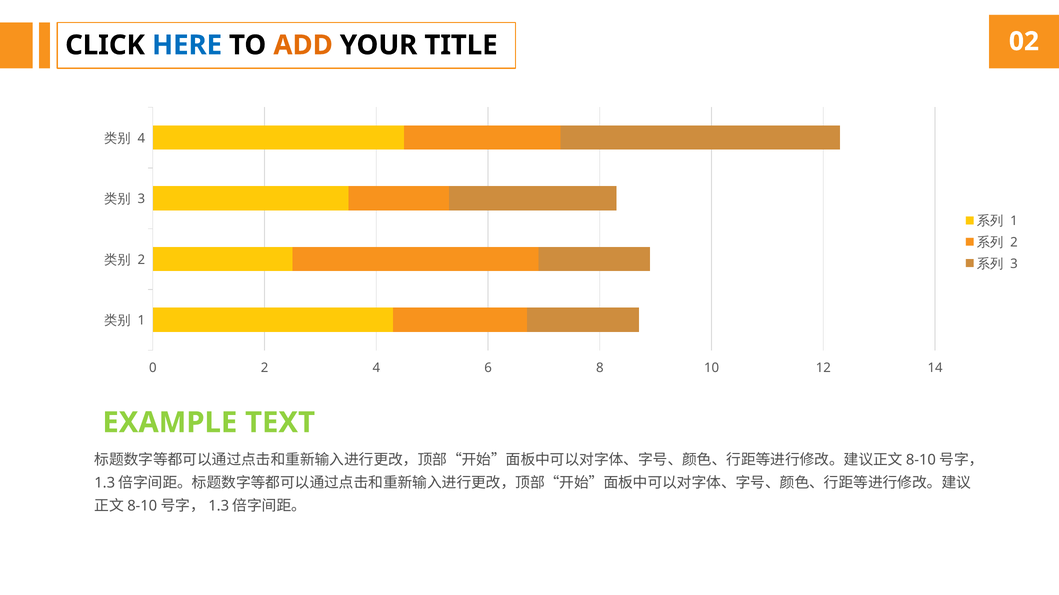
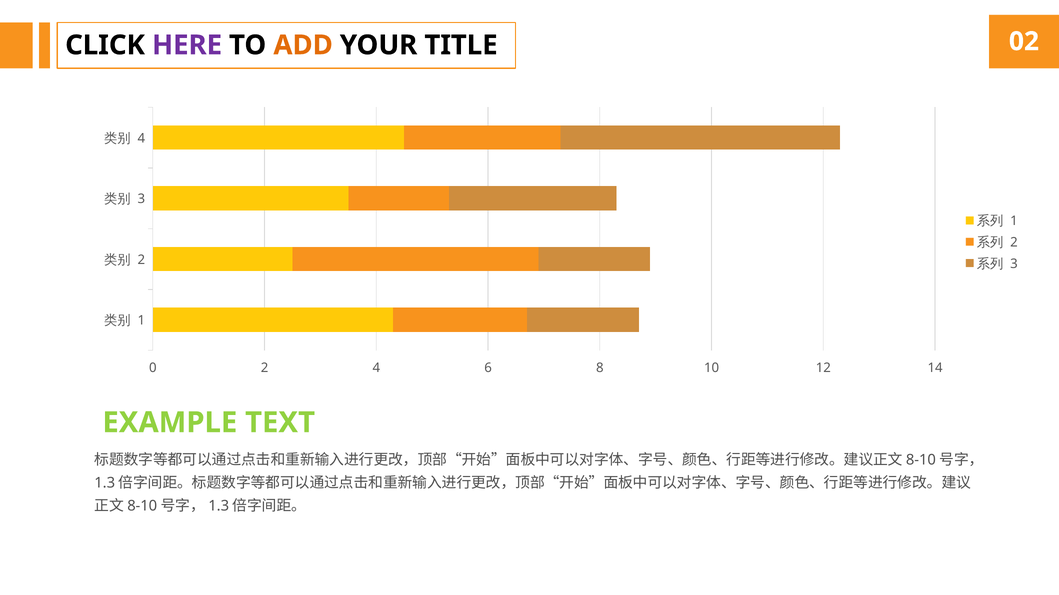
HERE colour: blue -> purple (187, 45)
